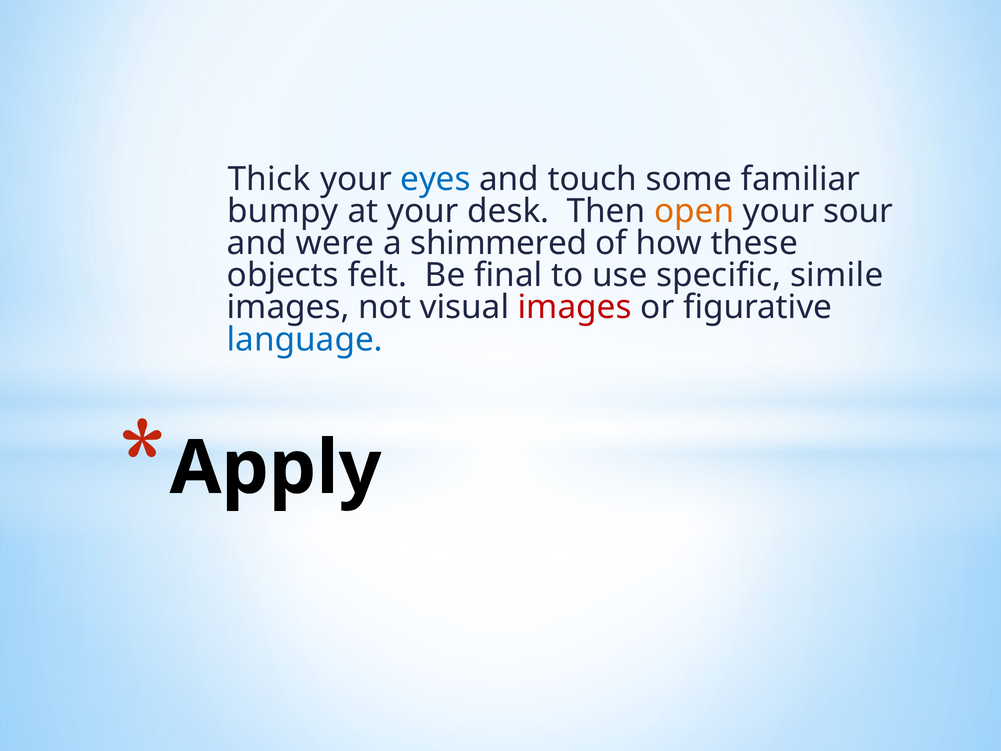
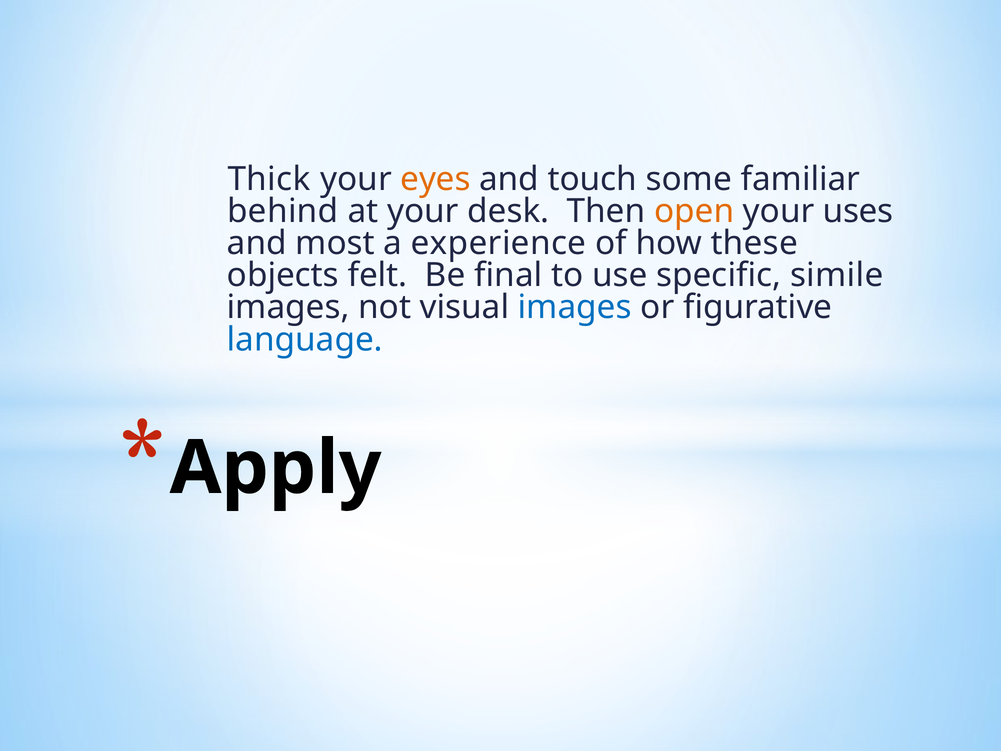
eyes colour: blue -> orange (436, 179)
bumpy: bumpy -> behind (283, 211)
sour: sour -> uses (858, 211)
were: were -> most (335, 243)
shimmered: shimmered -> experience (499, 243)
images colour: red -> blue (575, 307)
